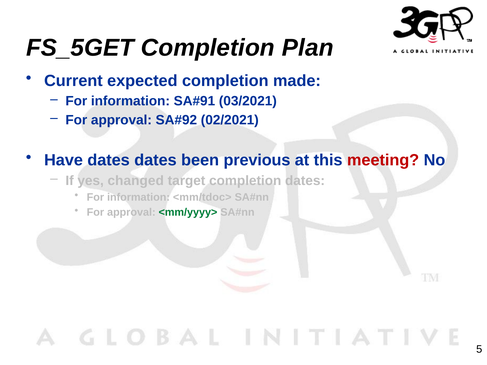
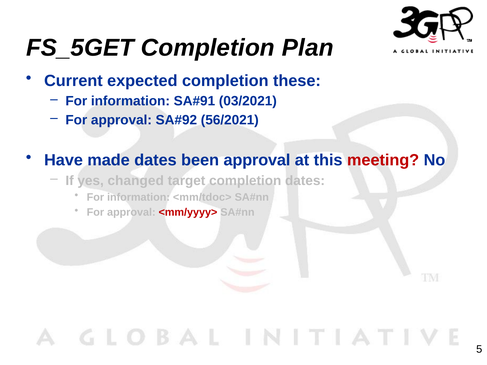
made: made -> these (297, 81)
02/2021: 02/2021 -> 56/2021 (230, 120)
Have dates: dates -> made (109, 160)
been previous: previous -> approval (257, 160)
<mm/yyyy> colour: green -> red (188, 212)
